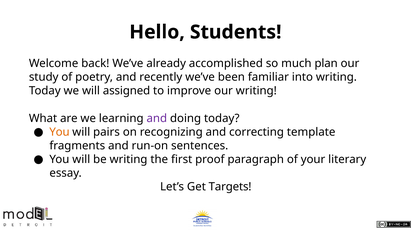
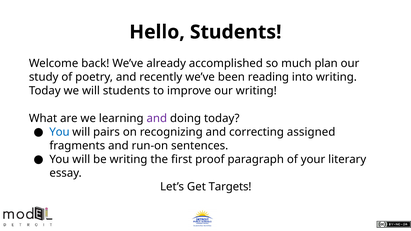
familiar: familiar -> reading (268, 77)
will assigned: assigned -> students (126, 91)
You colour: orange -> blue (59, 132)
template: template -> assigned (311, 132)
